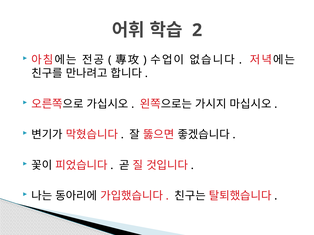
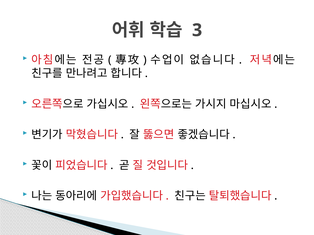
2: 2 -> 3 (197, 30)
